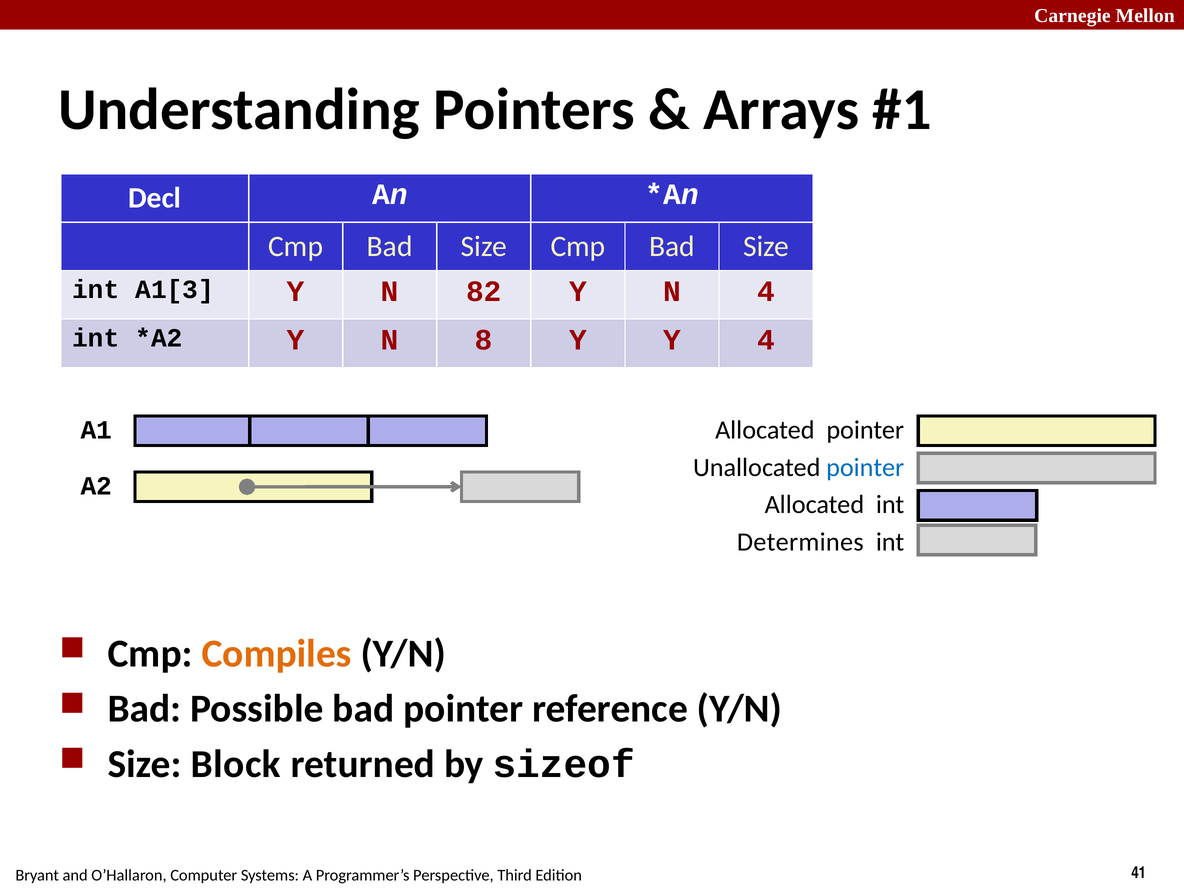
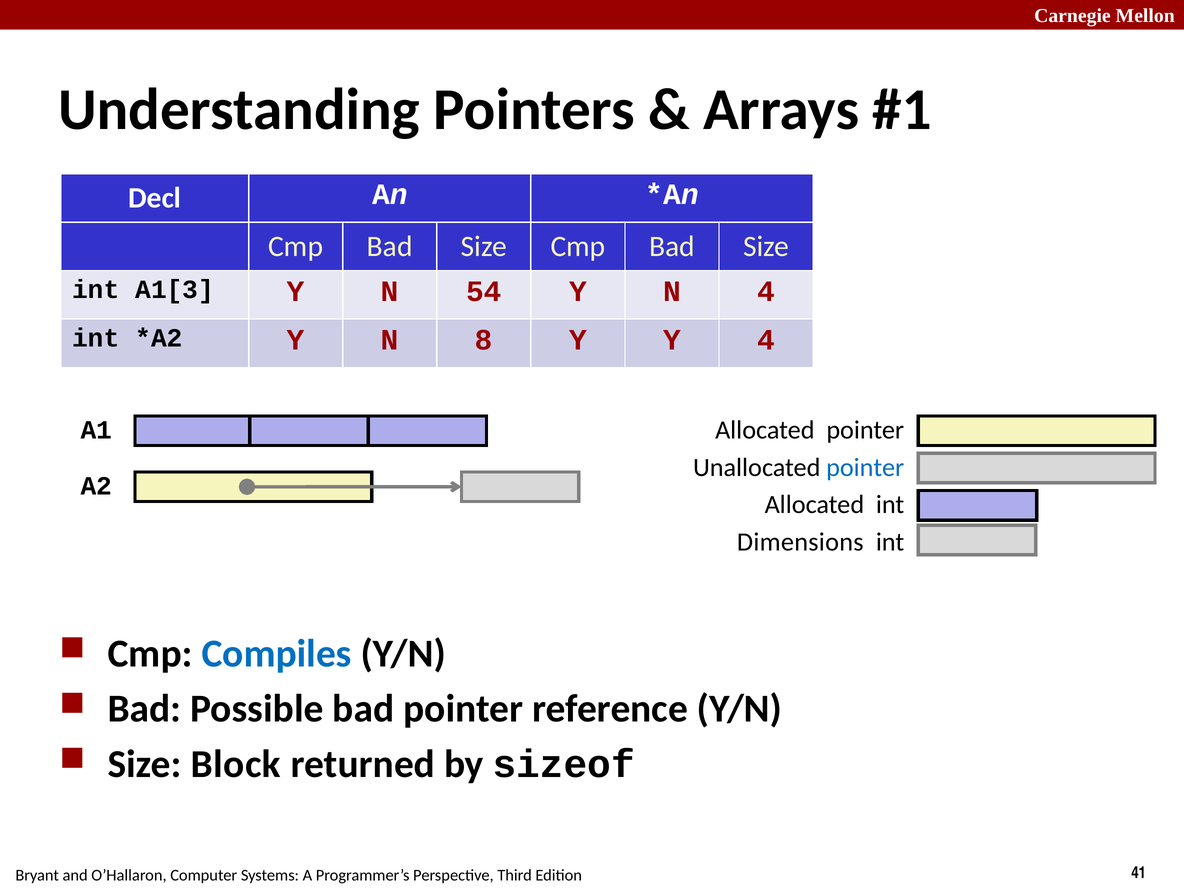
82: 82 -> 54 (484, 291)
Determines: Determines -> Dimensions (800, 542)
Compiles colour: orange -> blue (277, 654)
